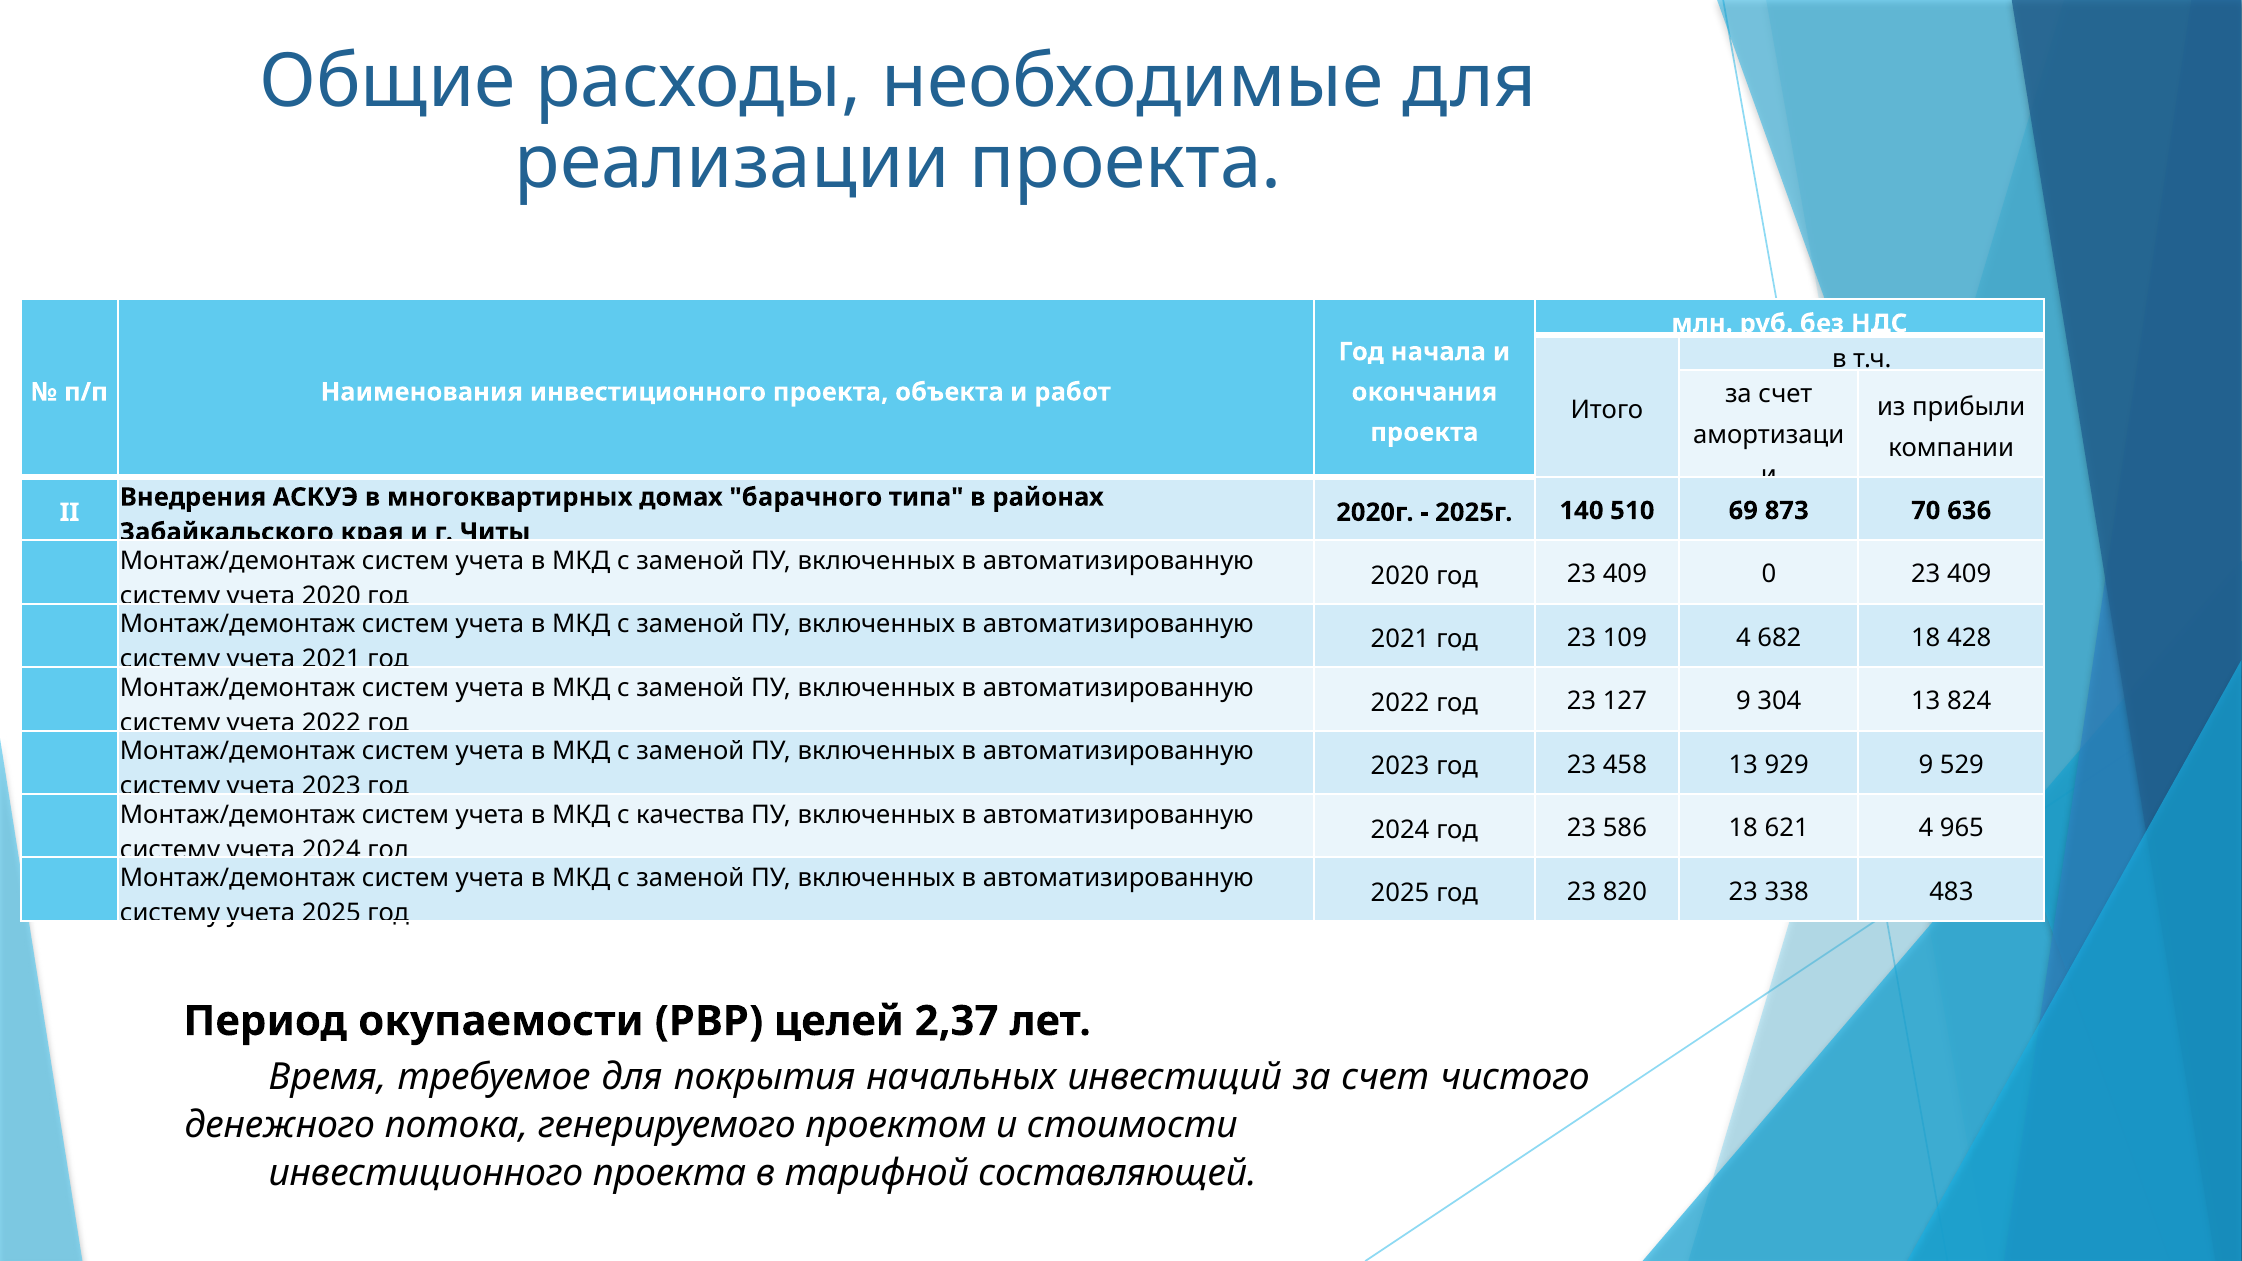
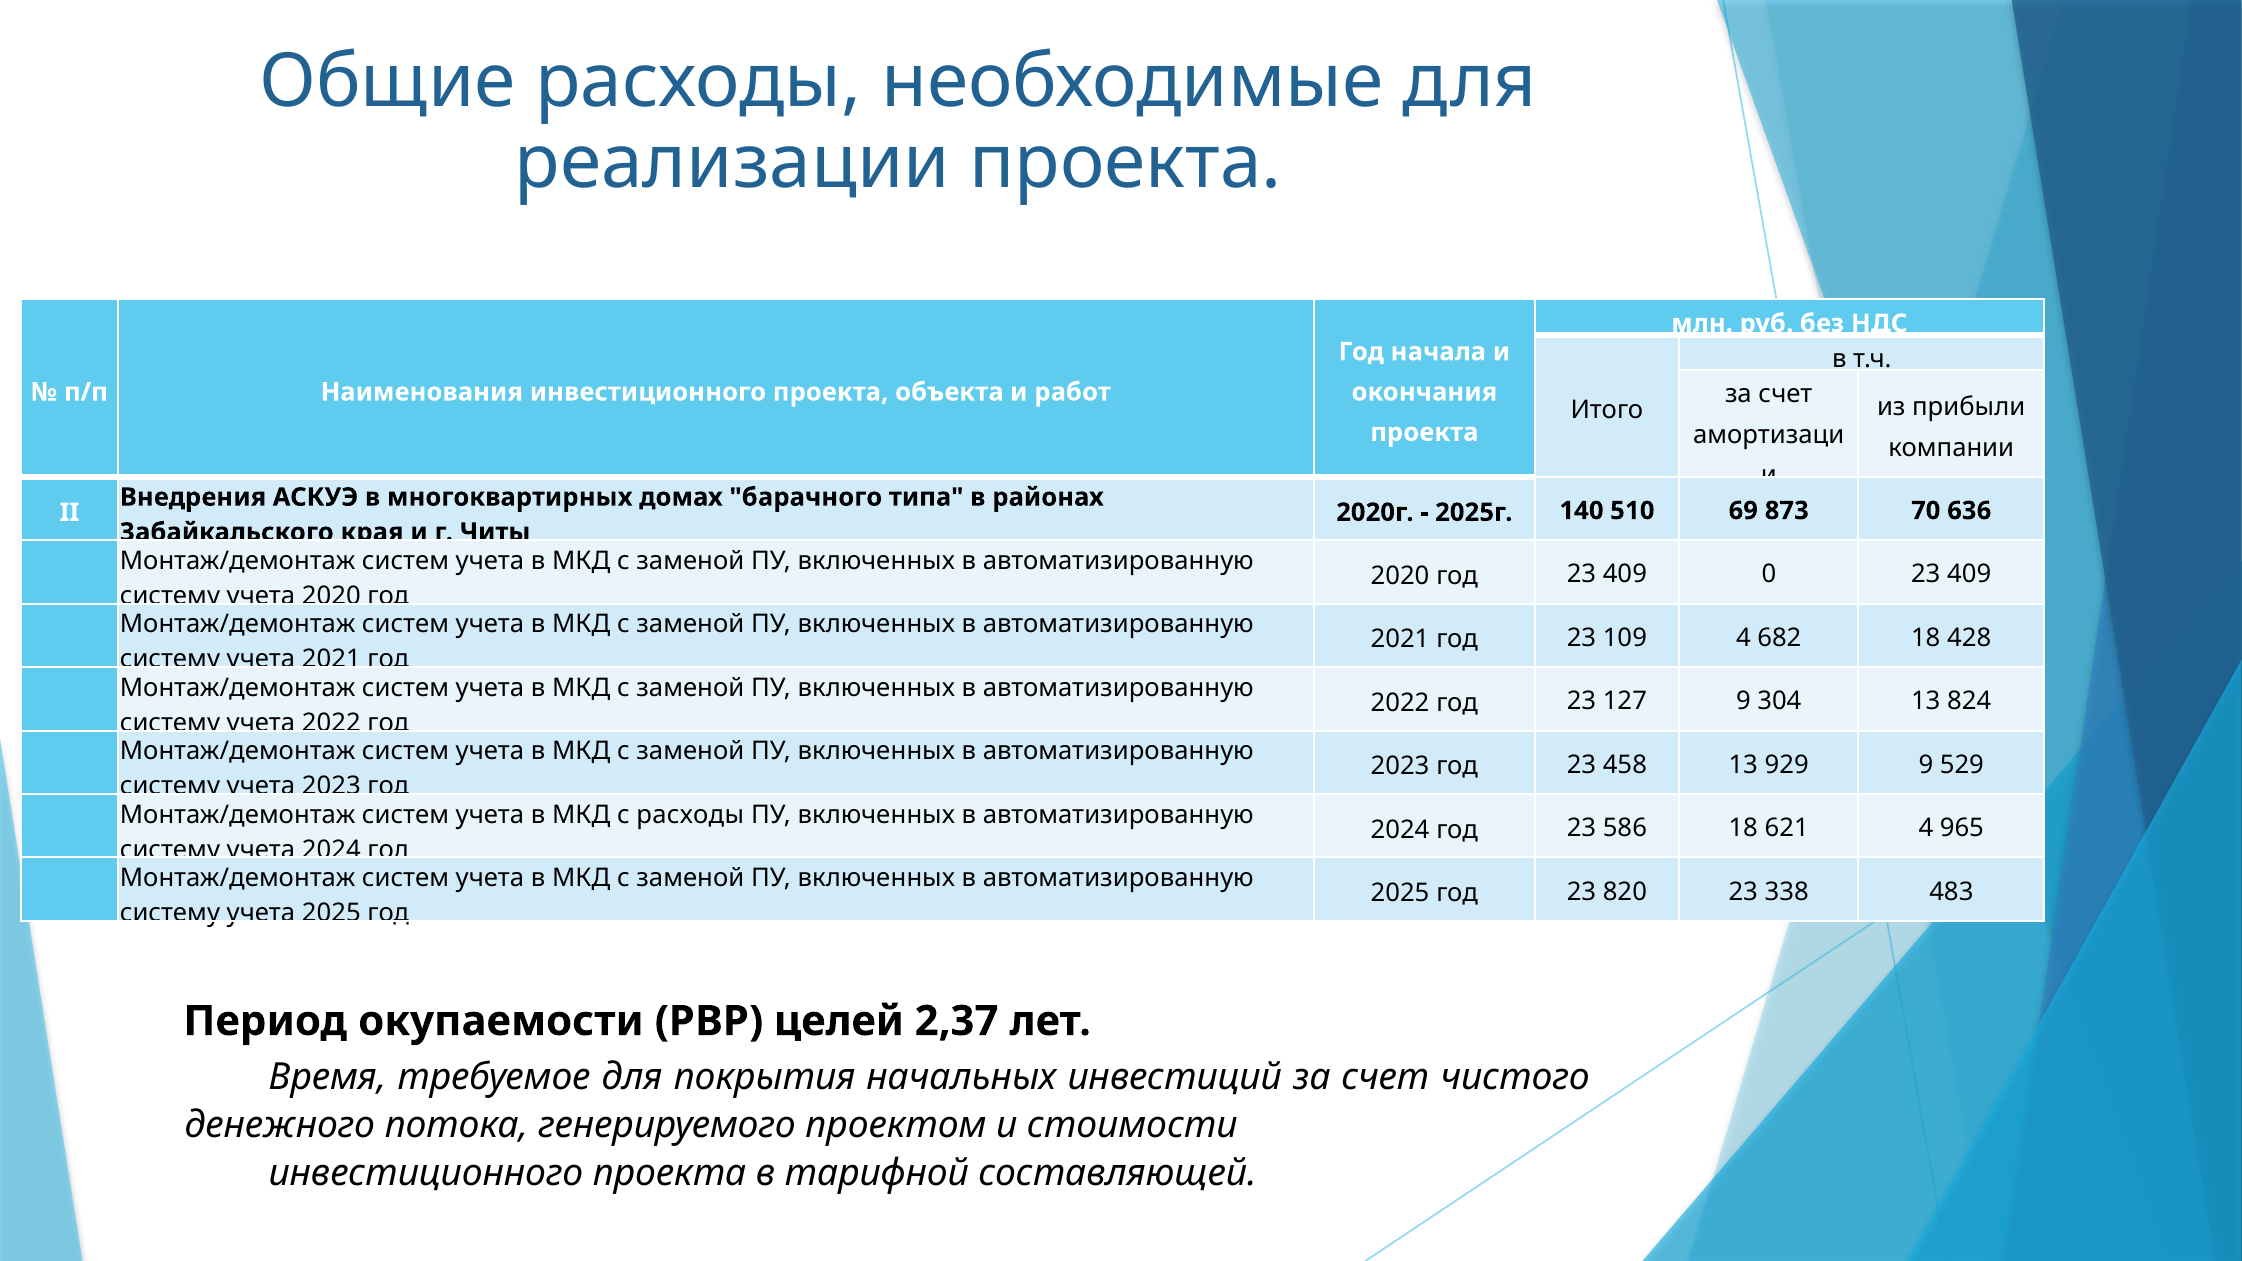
с качества: качества -> расходы (690, 815)
